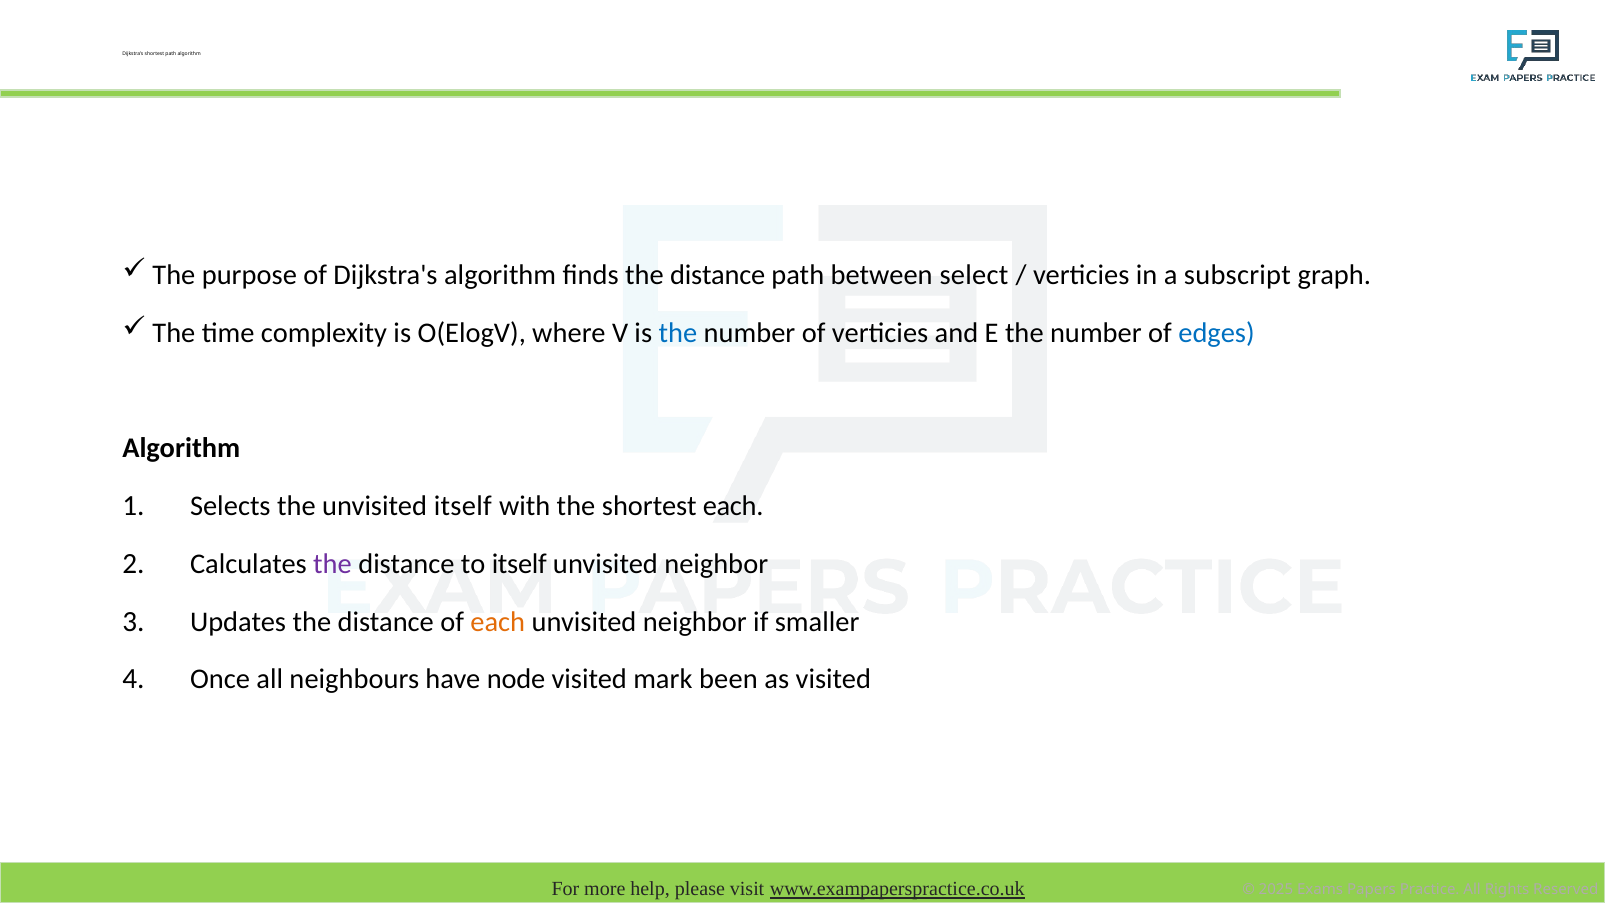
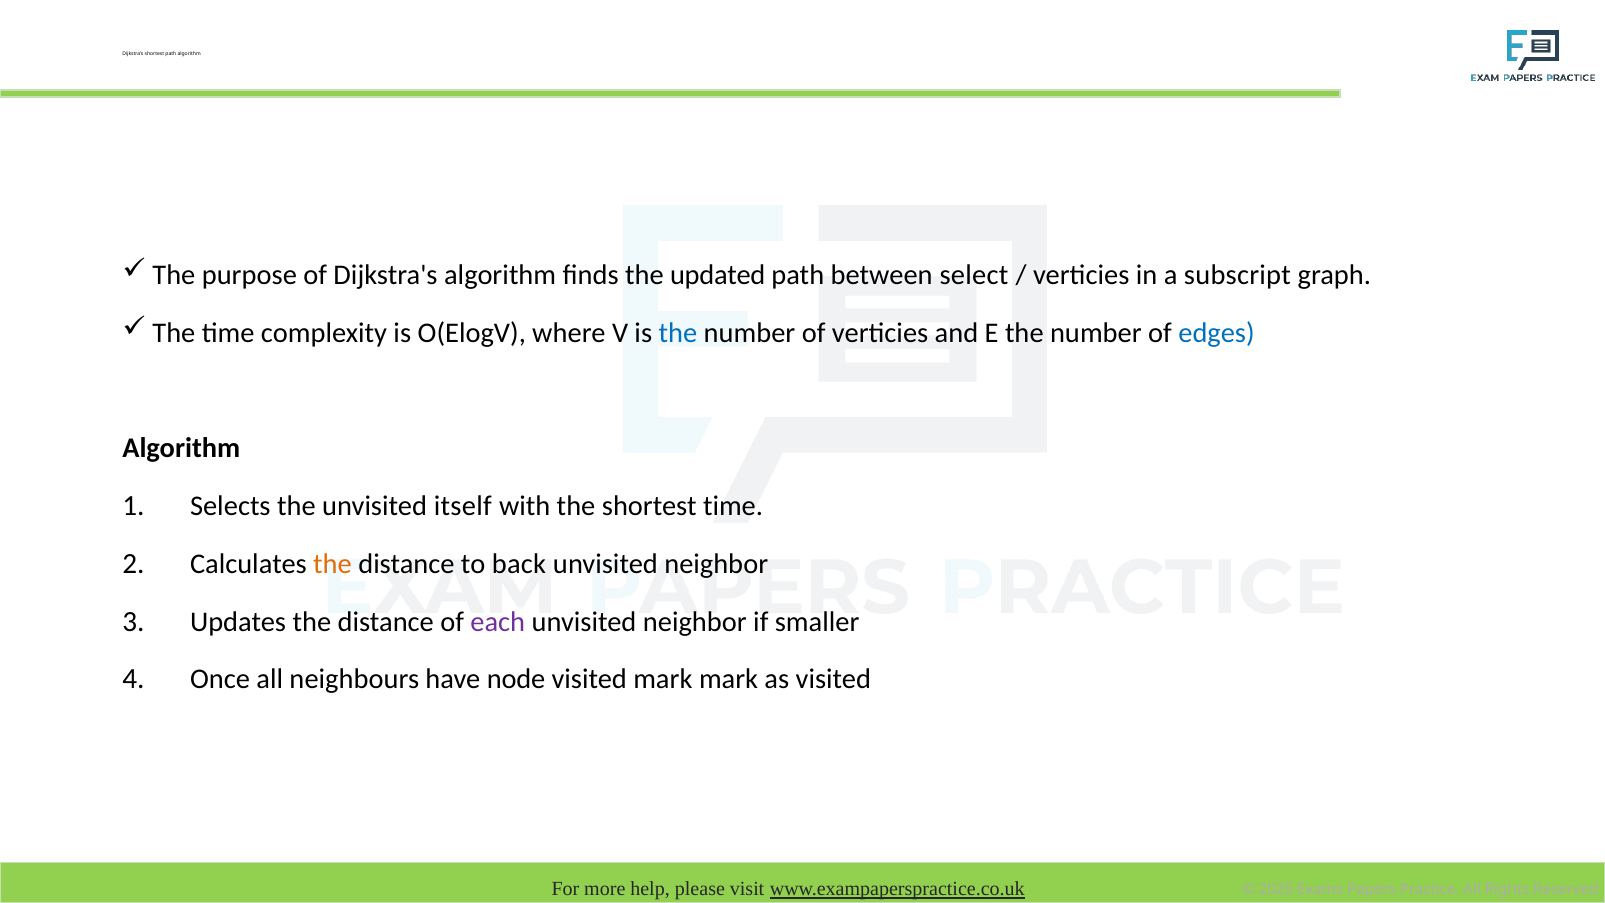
finds the distance: distance -> updated (718, 275)
shortest each: each -> time (733, 506)
the colour: purple -> orange (332, 564)
to itself: itself -> back (519, 564)
each colour: orange -> purple (498, 622)
mark been: been -> mark (729, 679)
